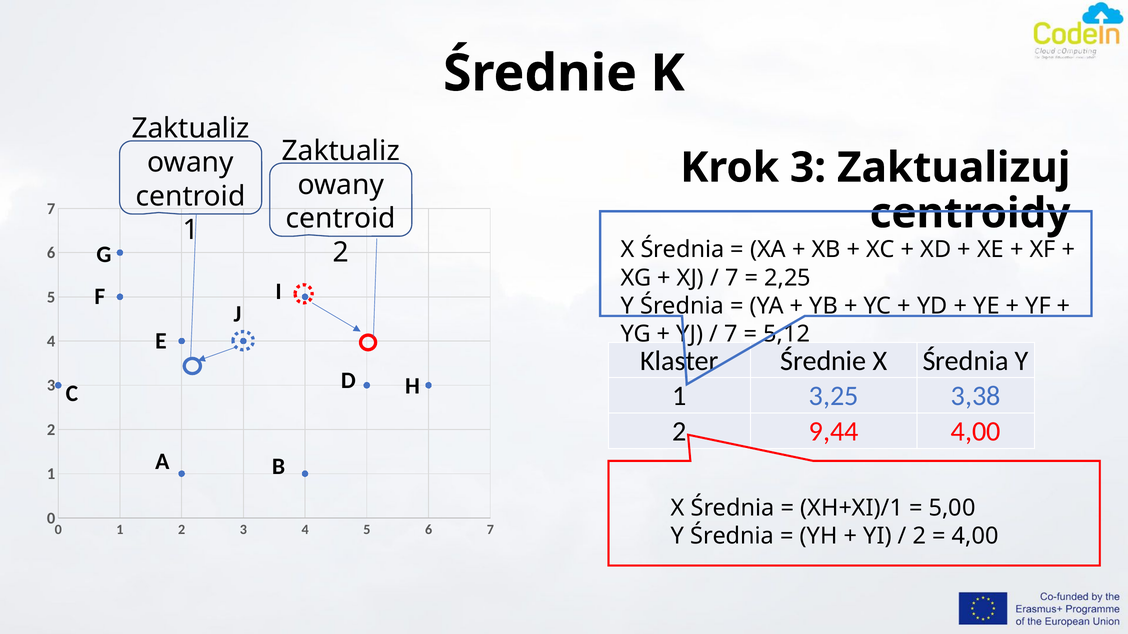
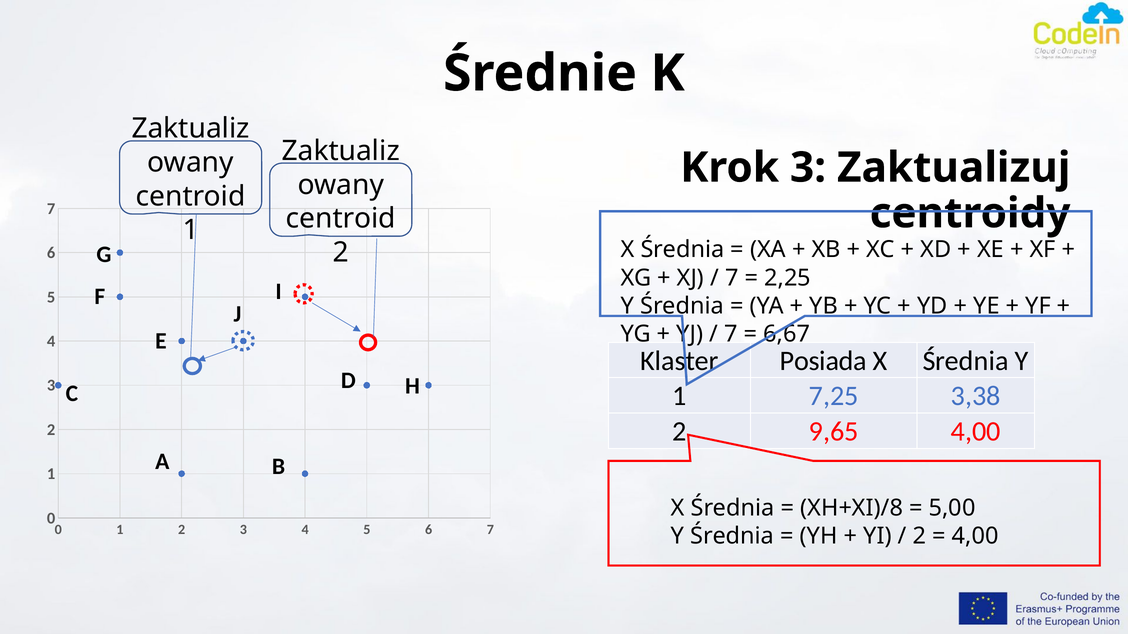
5,12: 5,12 -> 6,67 (787, 334)
Klaster Średnie: Średnie -> Posiada (823, 361)
3,25: 3,25 -> 7,25 (834, 396)
9,44: 9,44 -> 9,65 (834, 432)
XH+XI)/1: XH+XI)/1 -> XH+XI)/8 (852, 508)
